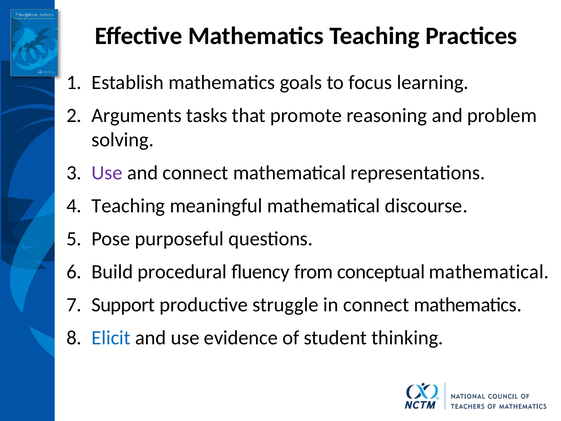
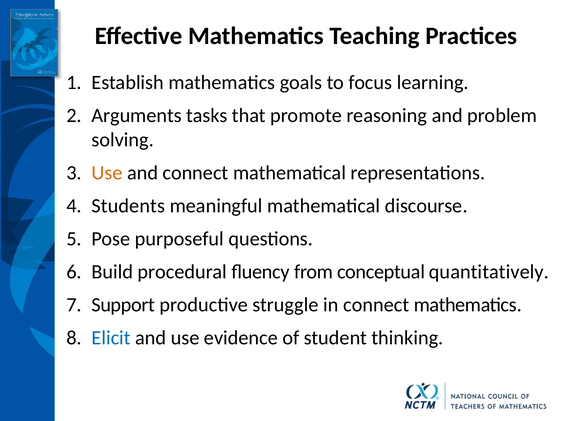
Use colour: purple -> orange (107, 173)
Teaching: Teaching -> Students (128, 206)
conceptual mathematical: mathematical -> quantitatively (489, 272)
